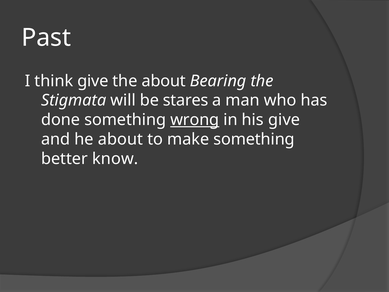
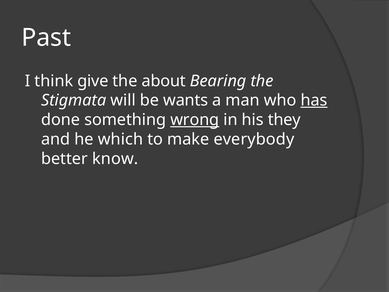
stares: stares -> wants (186, 100)
has underline: none -> present (314, 100)
his give: give -> they (284, 120)
he about: about -> which (120, 139)
make something: something -> everybody (254, 139)
